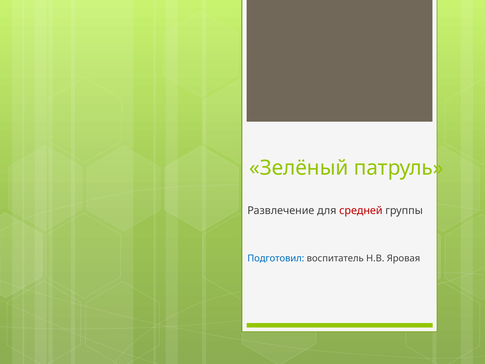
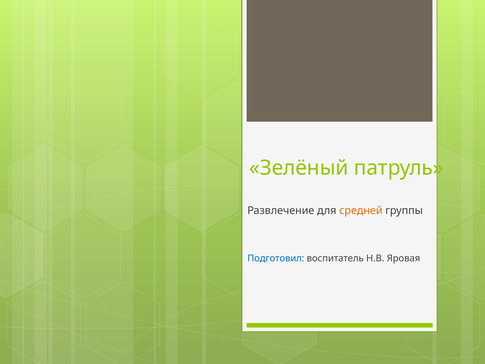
средней colour: red -> orange (361, 210)
